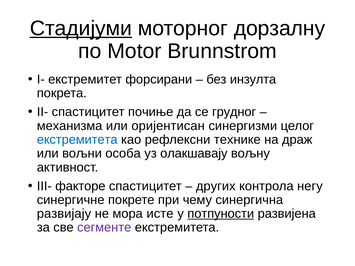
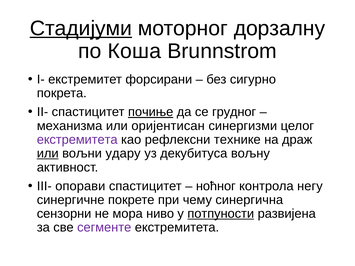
Motor: Motor -> Коша (134, 51)
инзулта: инзулта -> сигурно (253, 79)
почиње underline: none -> present (151, 112)
екстремитета colour: blue -> purple (77, 140)
или underline: none -> present (48, 154)
особа: особа -> удару (123, 154)
олакшавају: олакшавају -> декубитуса (194, 154)
факторе: факторе -> опорави (80, 186)
других: других -> ноћног (216, 186)
развијају: развијају -> сензорни (64, 214)
исте: исте -> ниво (160, 214)
